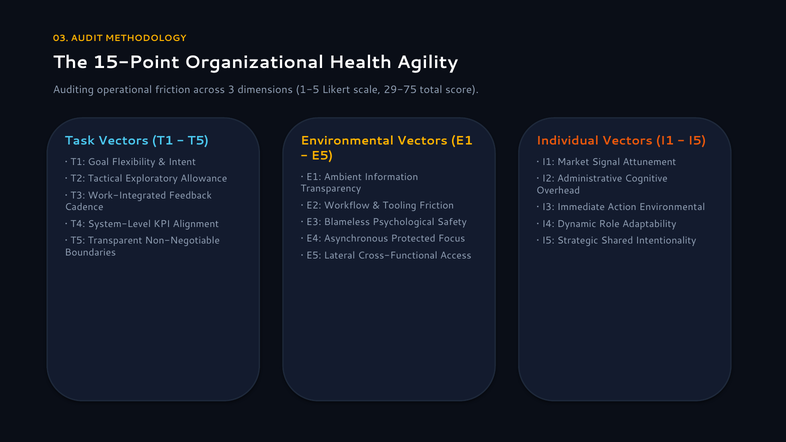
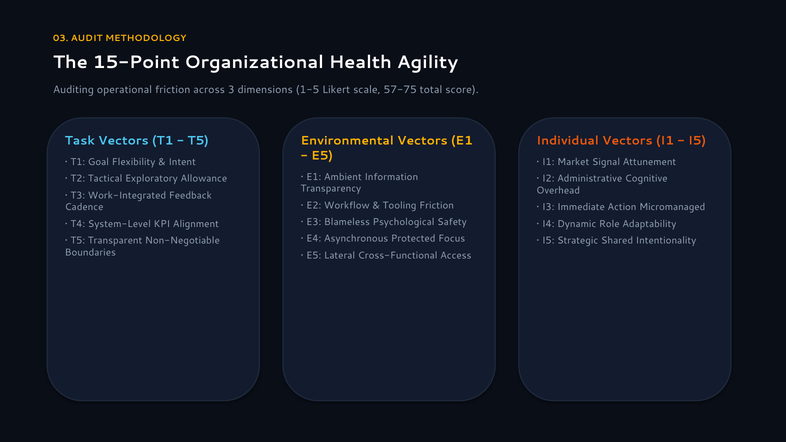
29-75: 29-75 -> 57-75 (400, 90)
Action Environmental: Environmental -> Micromanaged (672, 207)
